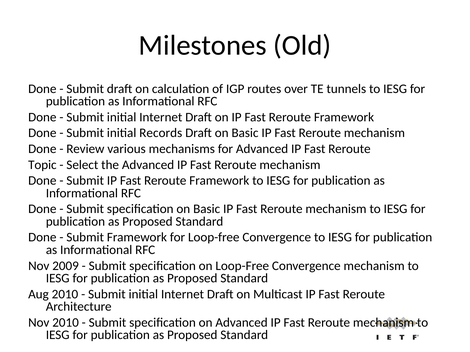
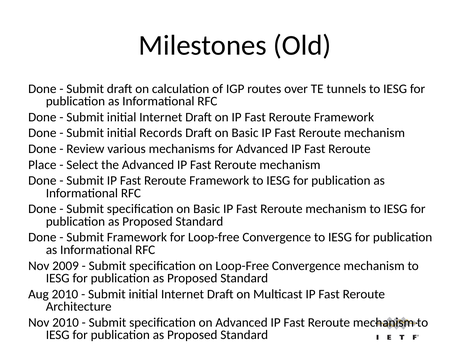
Topic: Topic -> Place (42, 165)
